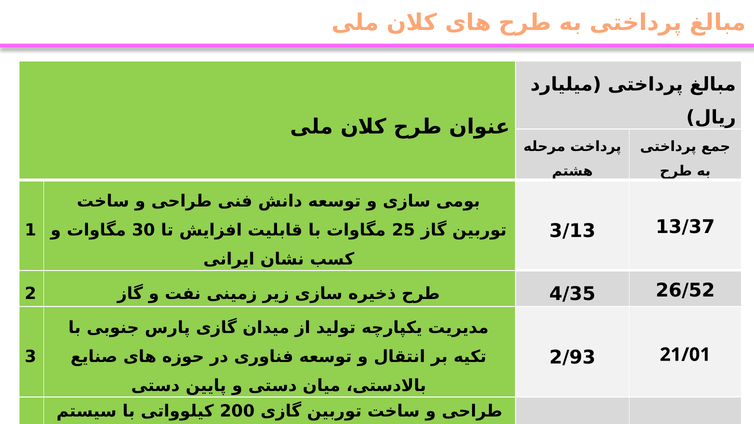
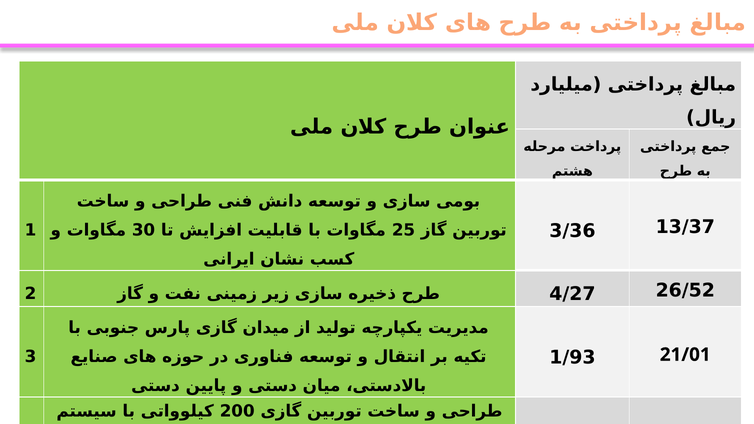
3/13: 3/13 -> 3/36 (572, 231)
4/35: 4/35 -> 4/27 (572, 294)
2/93: 2/93 -> 1/93 (572, 358)
